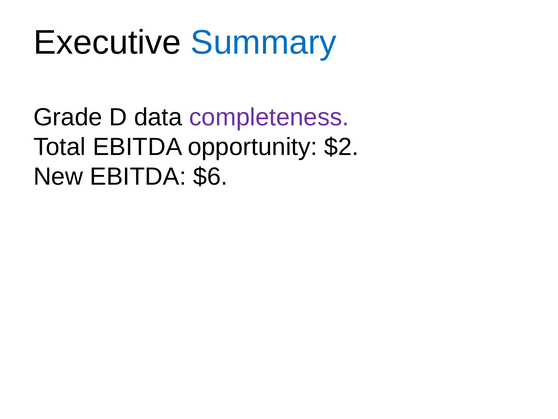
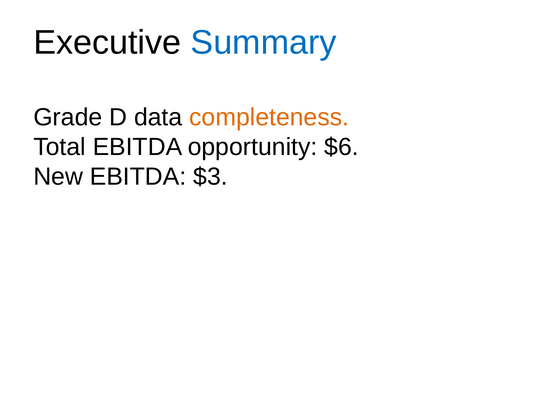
completeness colour: purple -> orange (269, 117)
$2: $2 -> $6 (341, 147)
$6: $6 -> $3 (211, 177)
